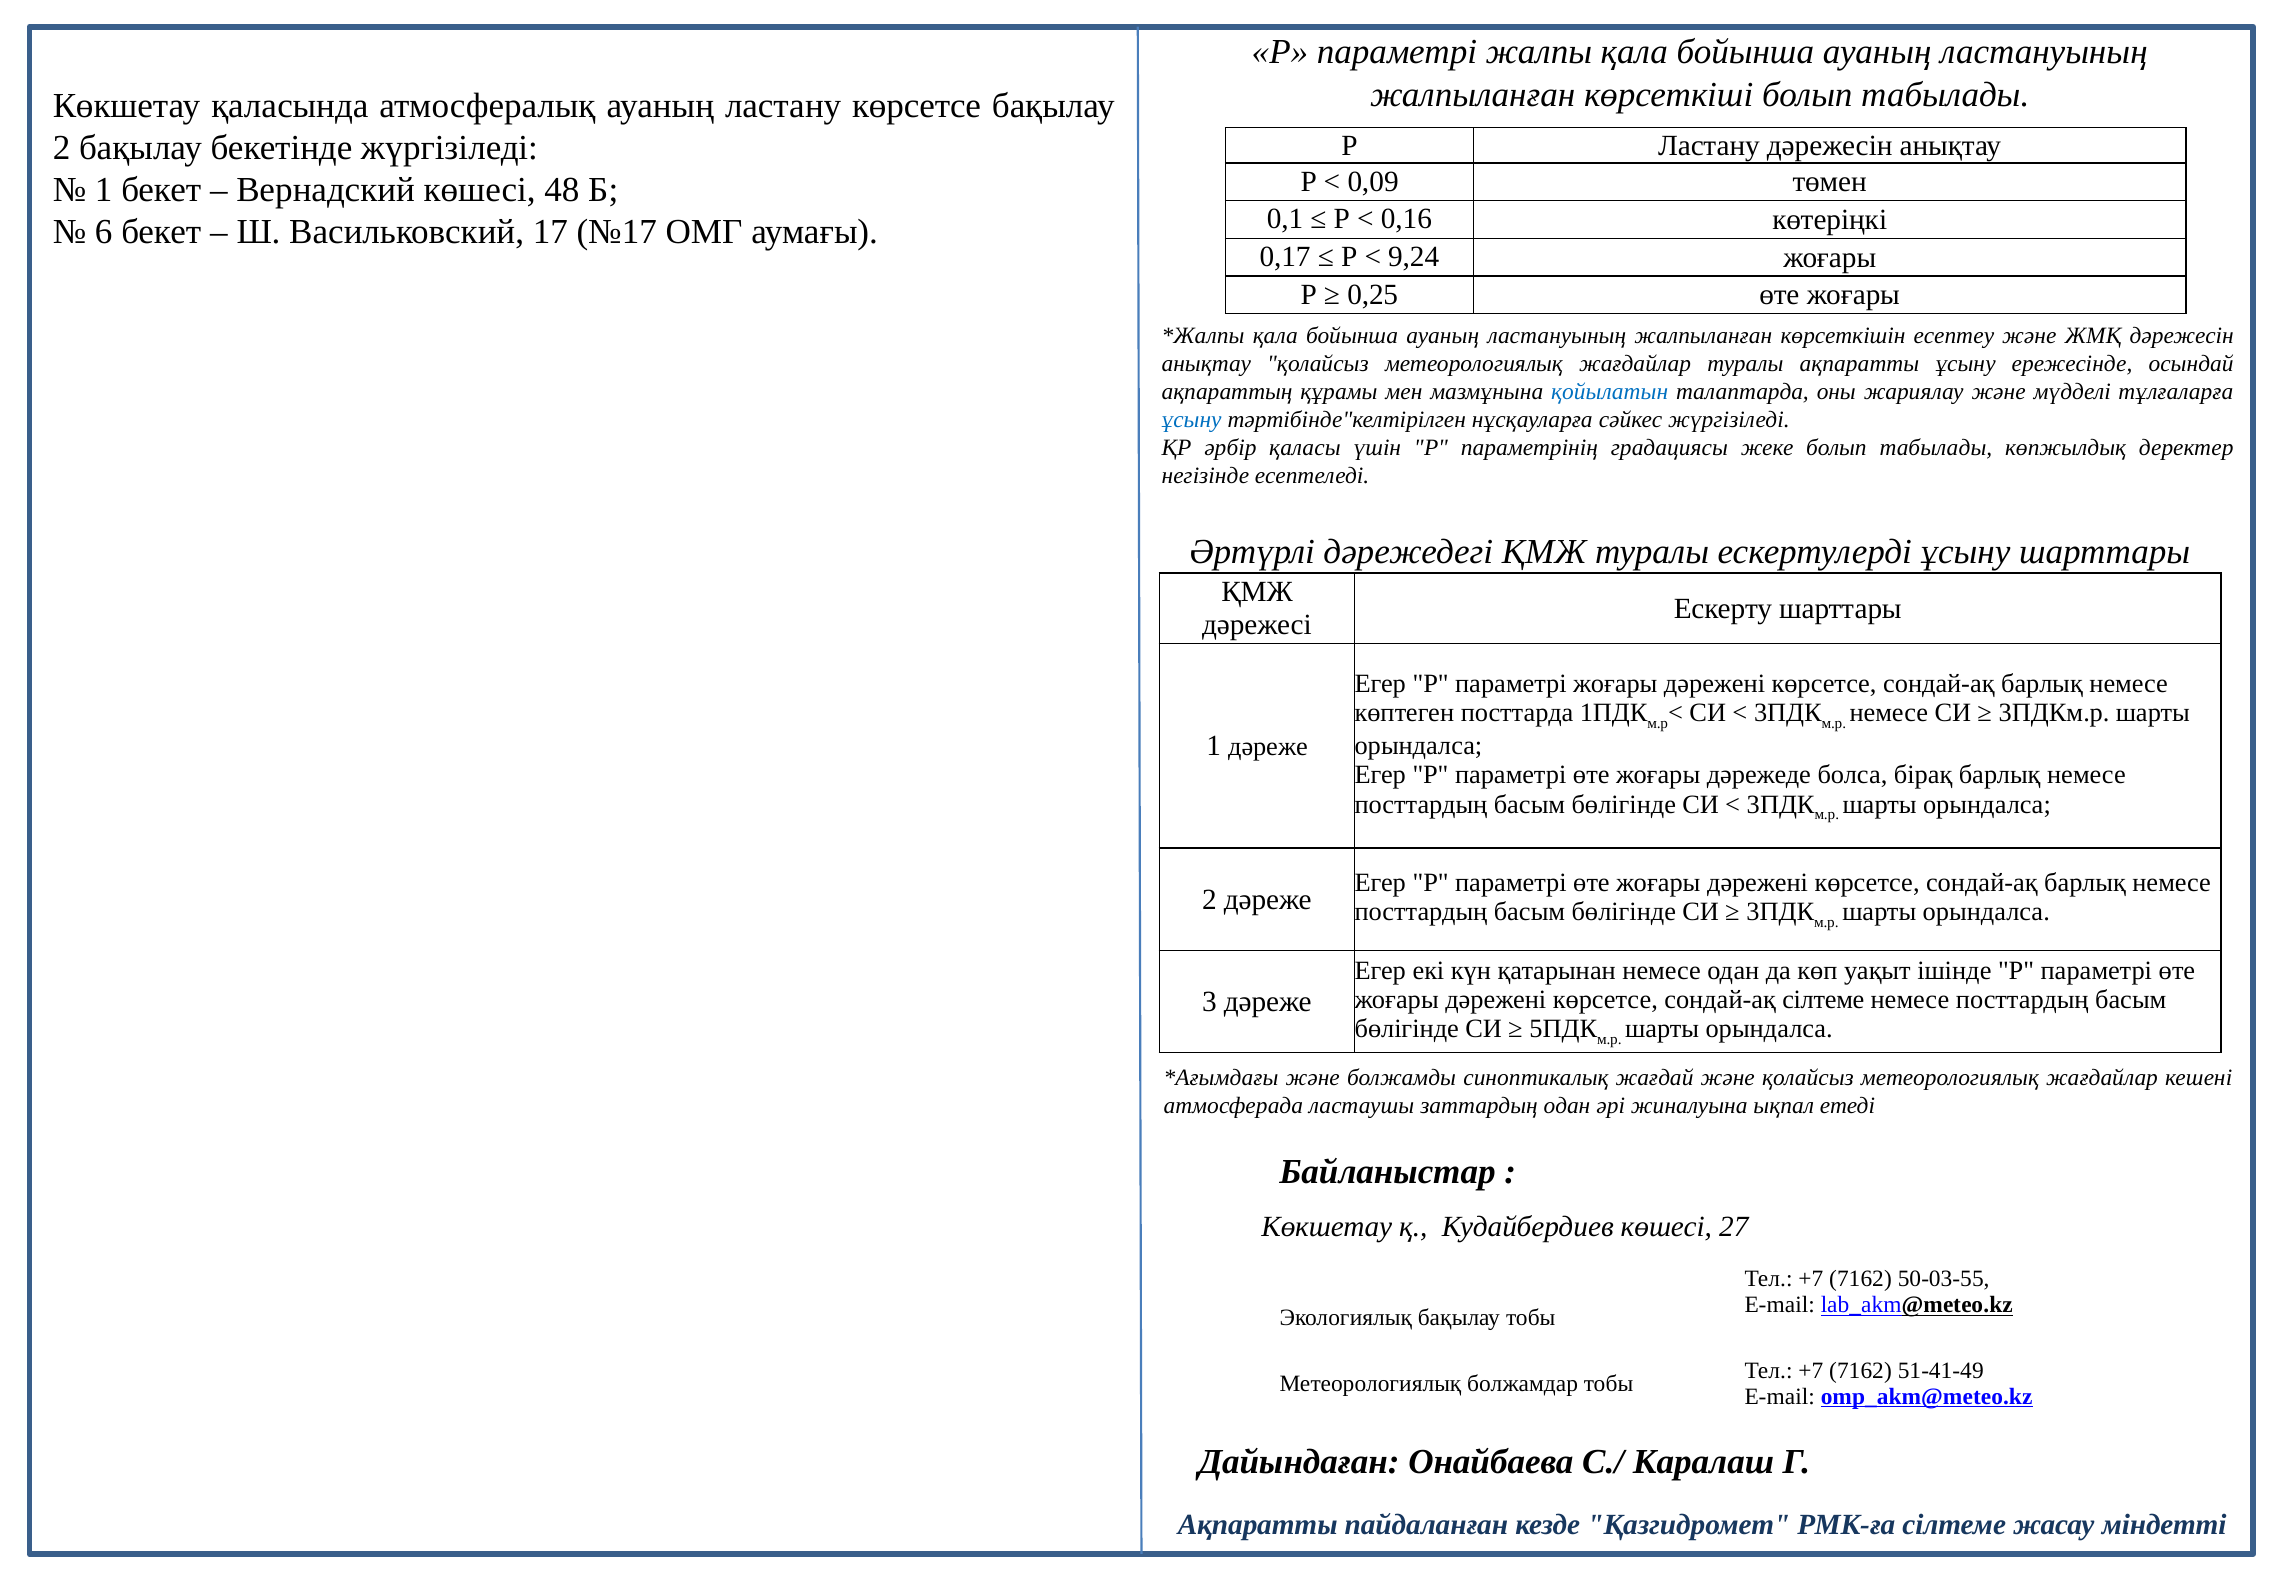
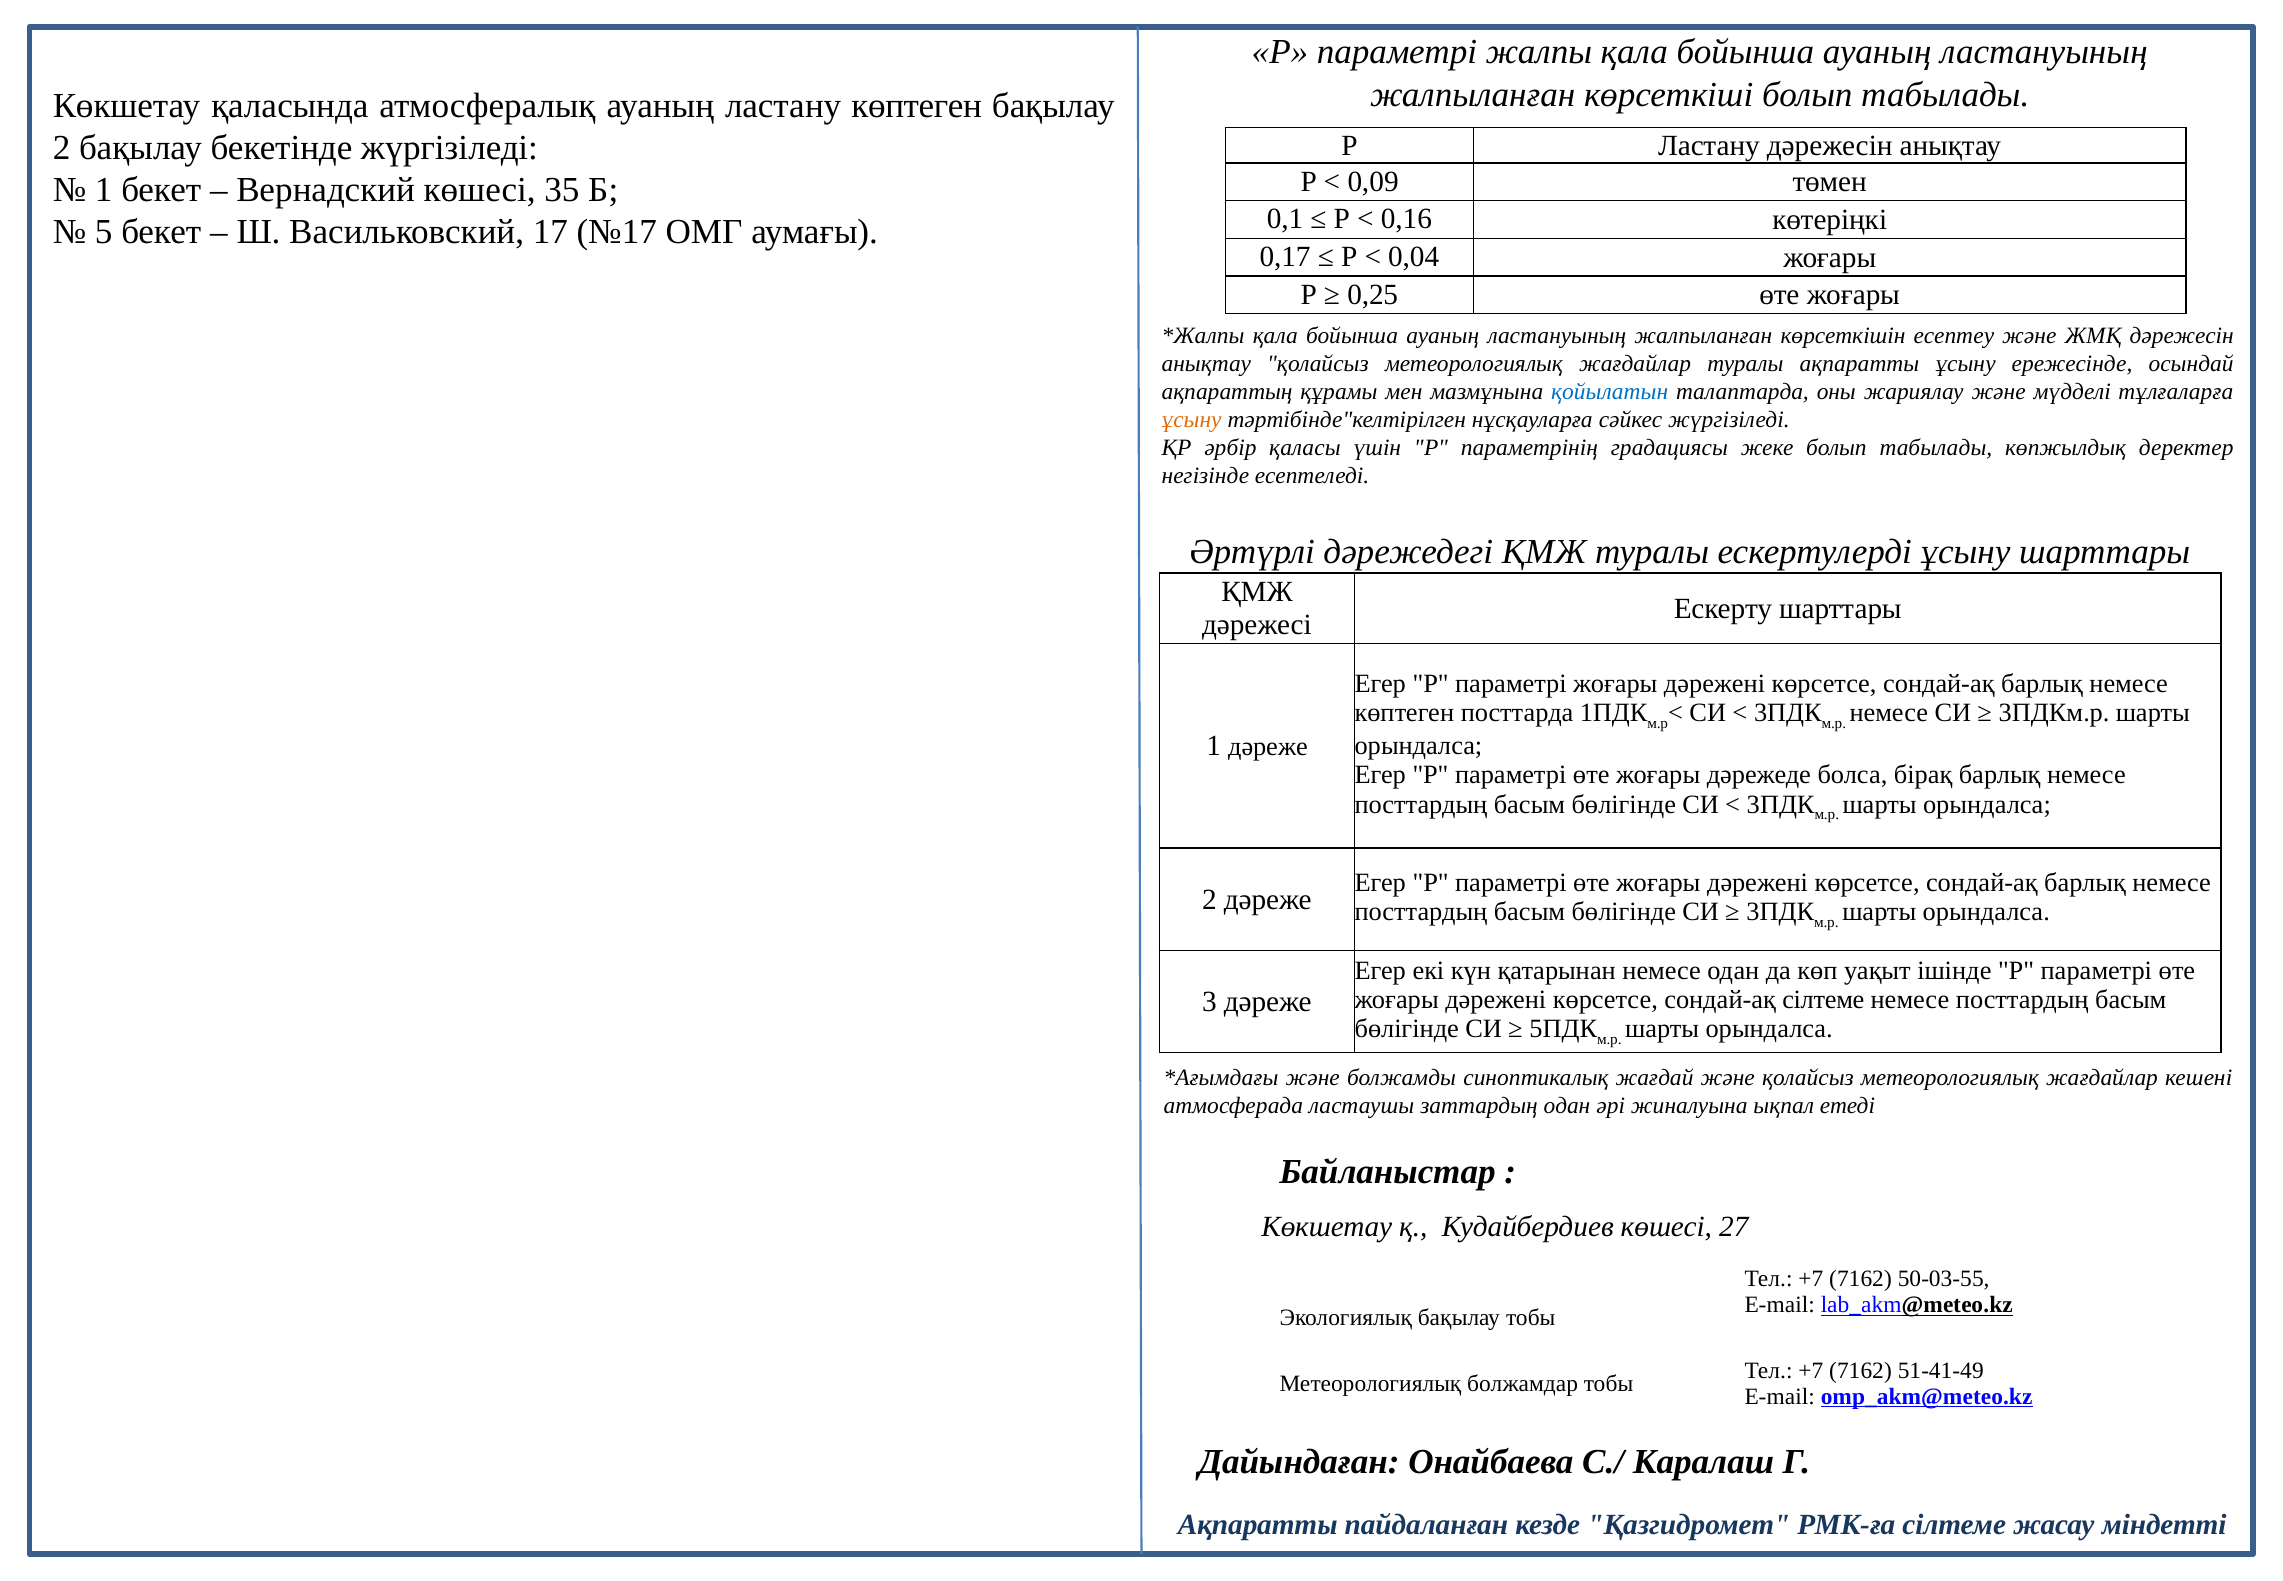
ластану көрсетсе: көрсетсе -> көптеген (917, 106)
48: 48 -> 35 (562, 190)
6: 6 -> 5 (104, 232)
9,24: 9,24 -> 0,04 (1414, 257)
ұсыну colour: blue -> orange (1192, 420)
